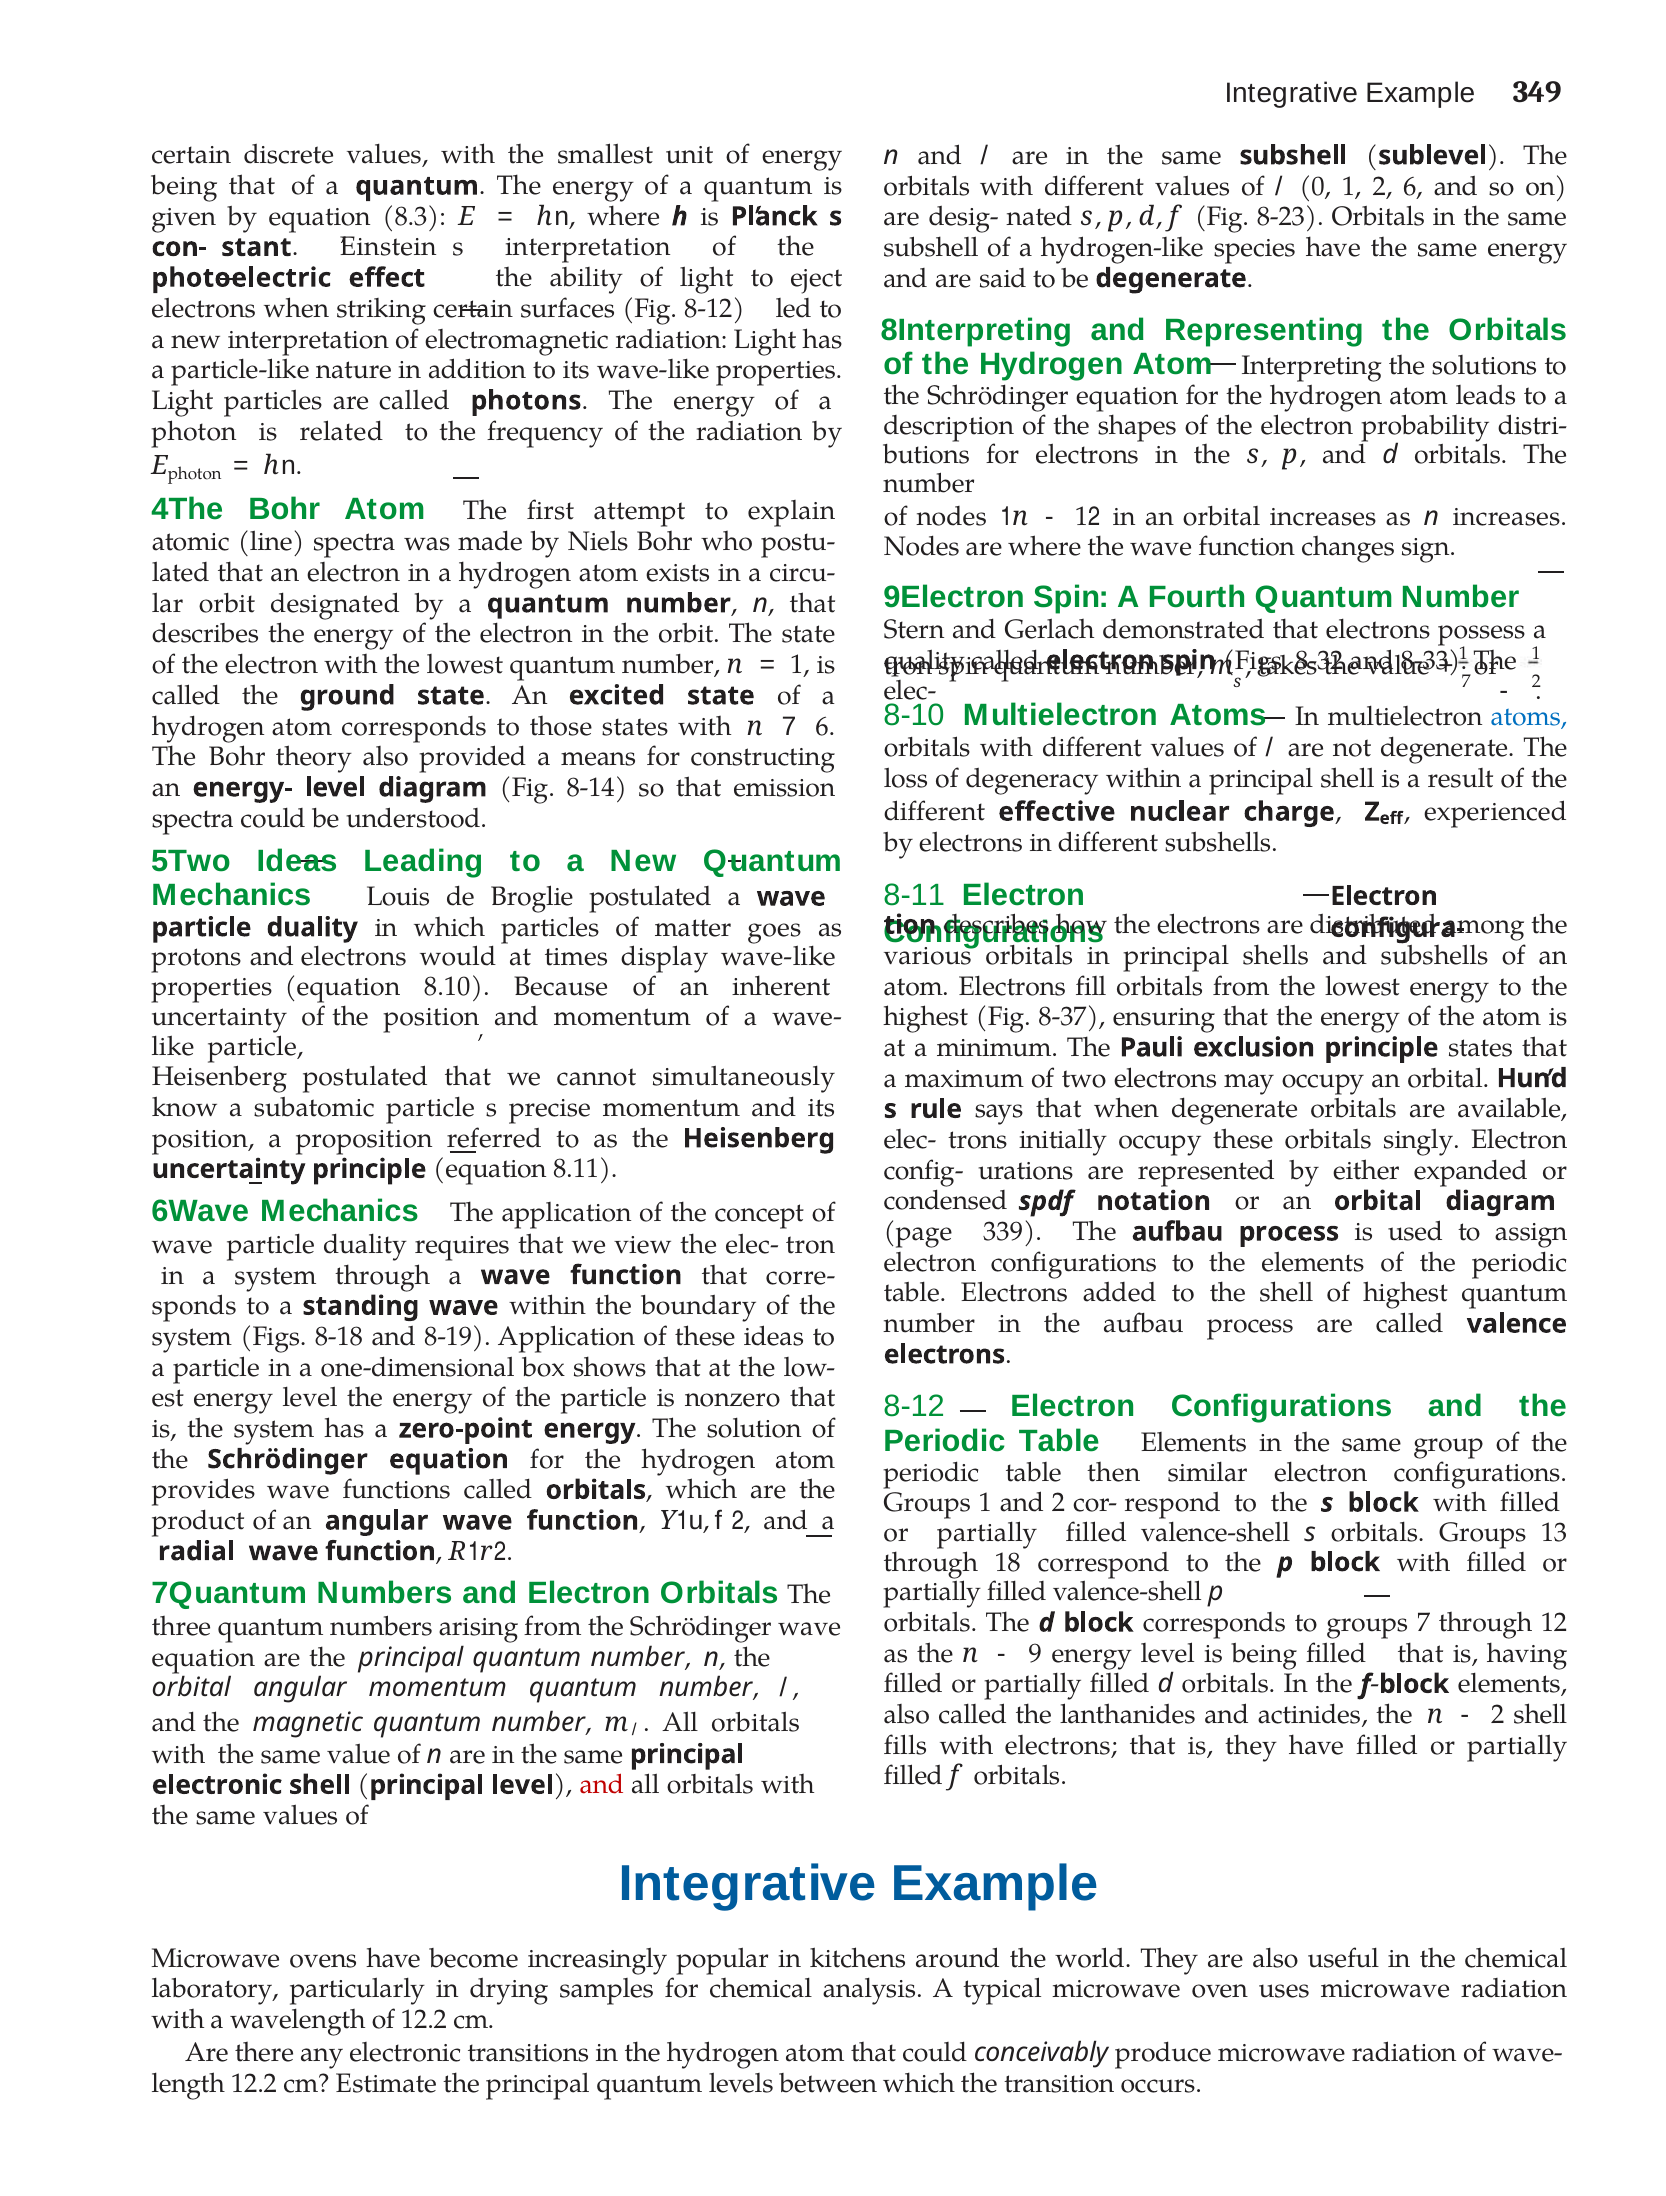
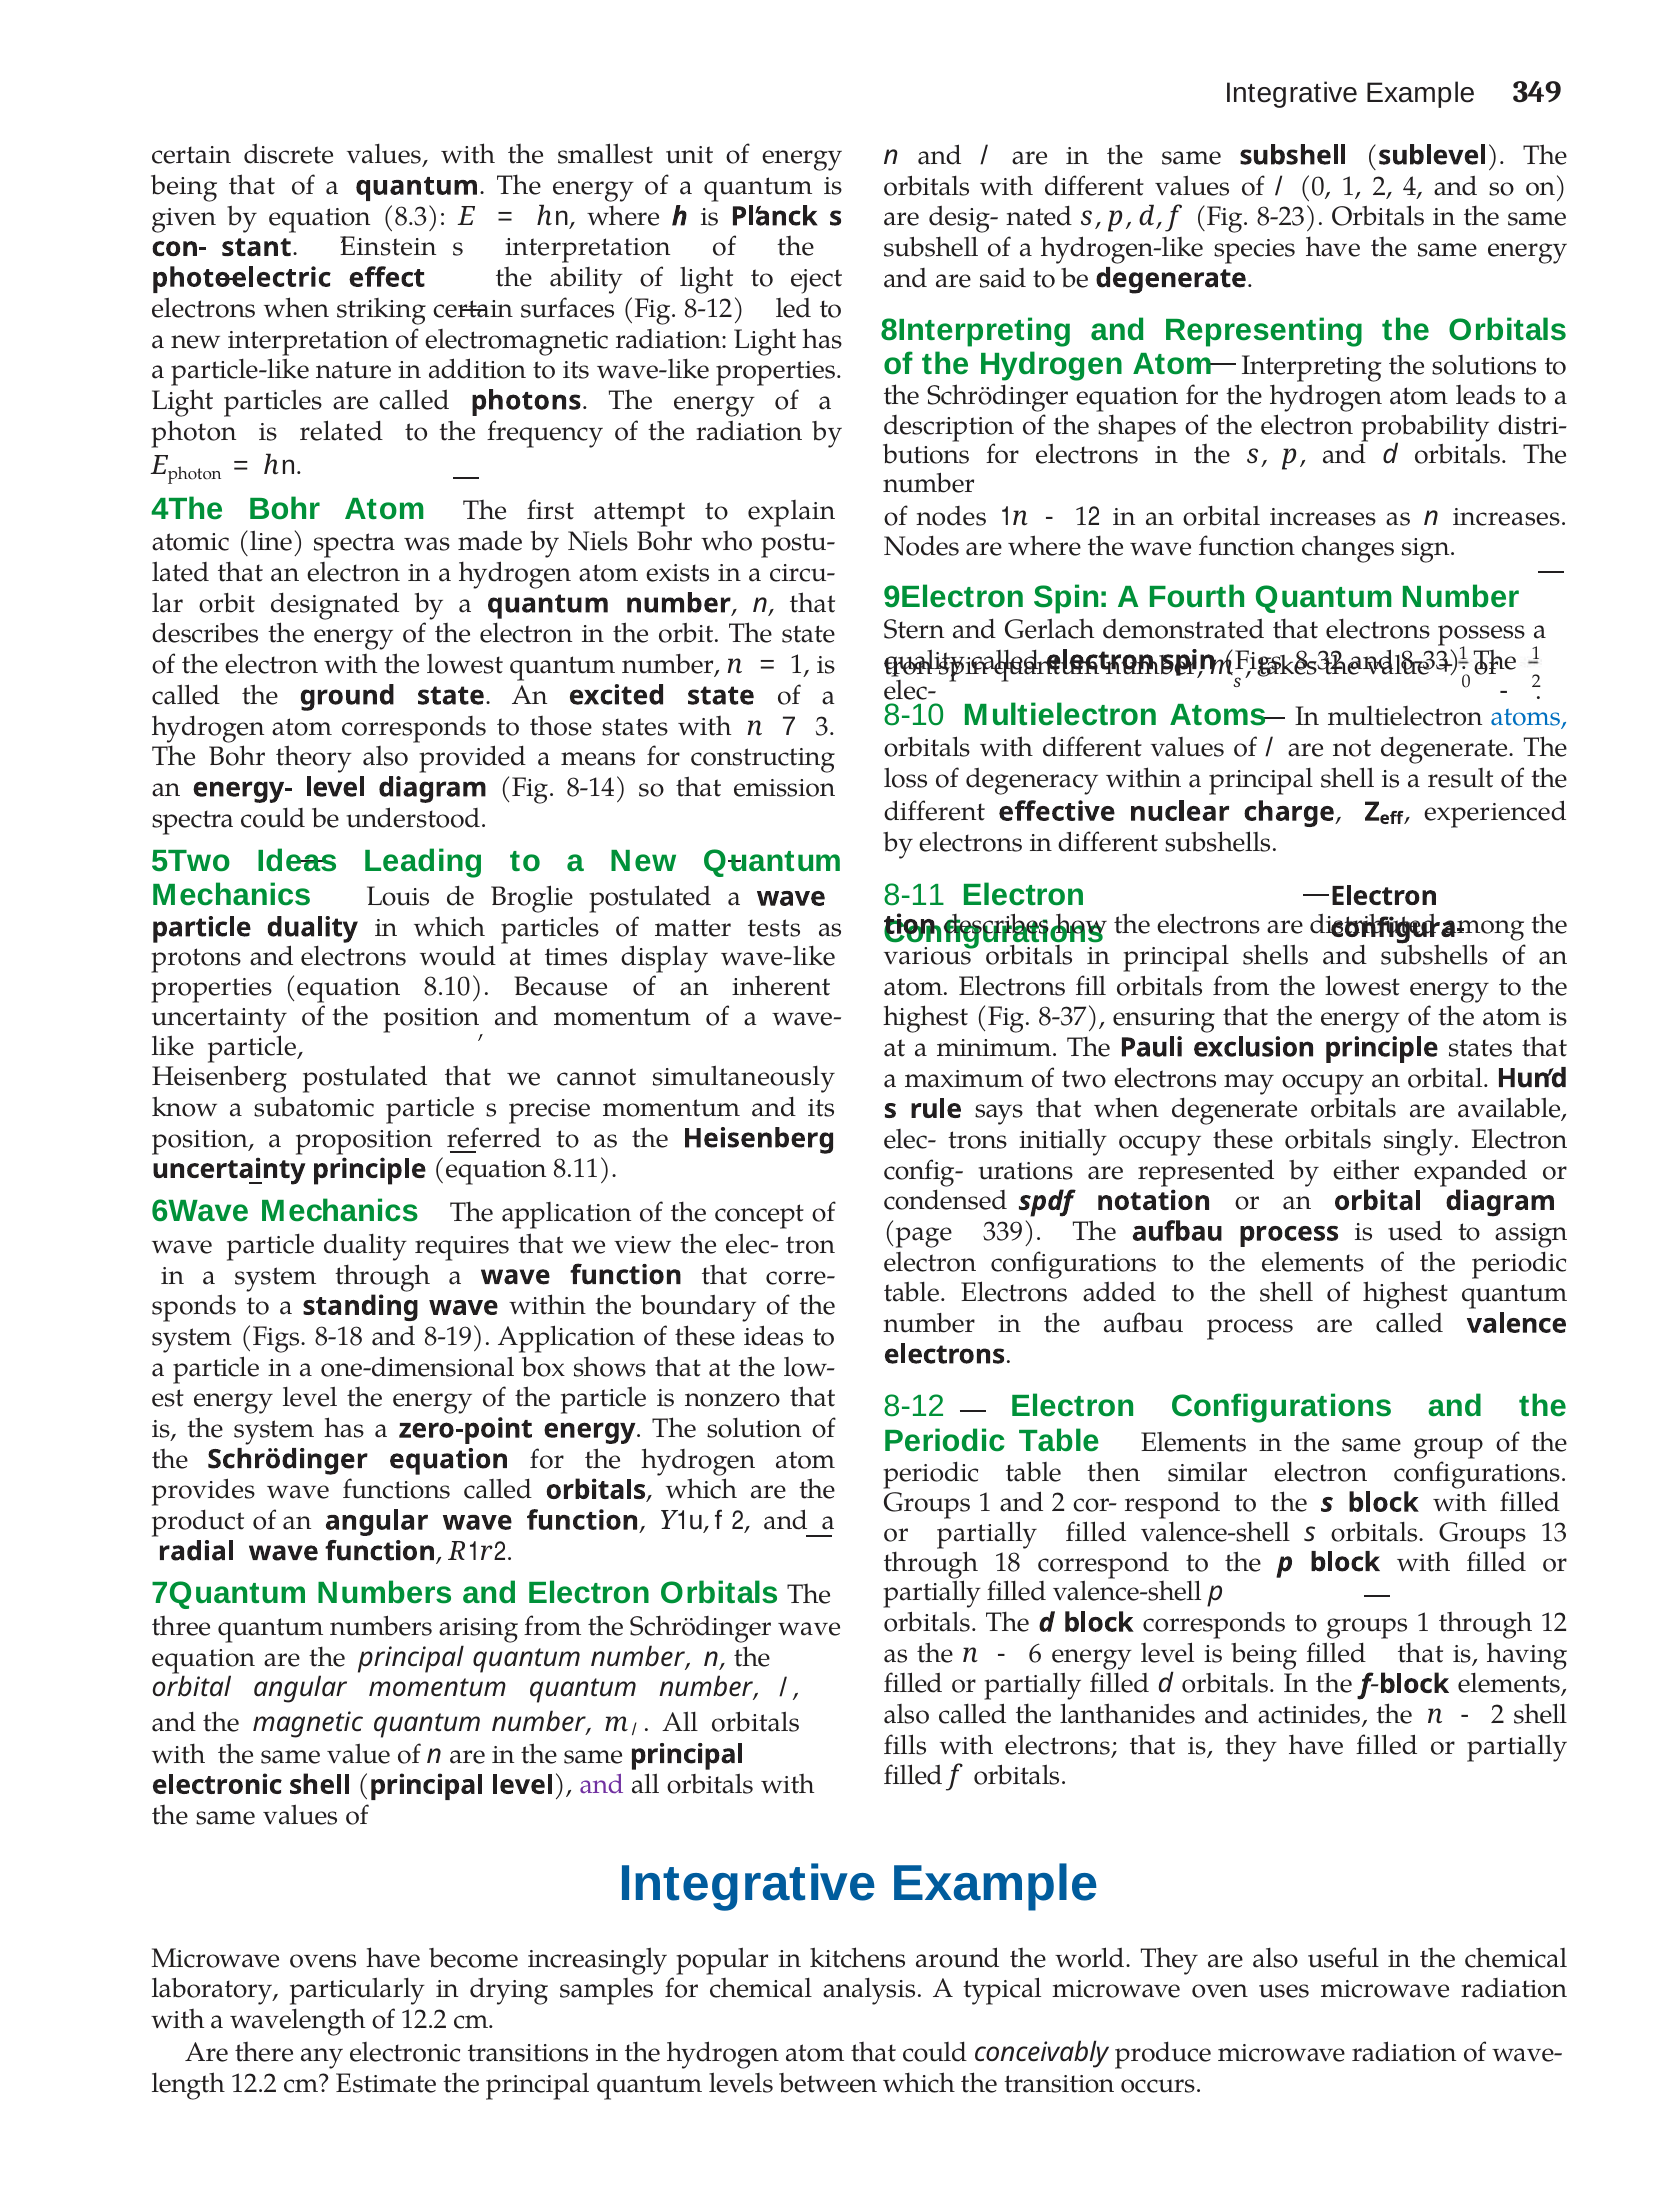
2 6: 6 -> 4 (1413, 186)
s 7: 7 -> 0 (1466, 682)
7 6: 6 -> 3 (825, 726)
goes: goes -> tests (774, 928)
to groups 7: 7 -> 1 (1423, 1623)
9: 9 -> 6 (1035, 1654)
and colour: red -> purple (602, 1785)
